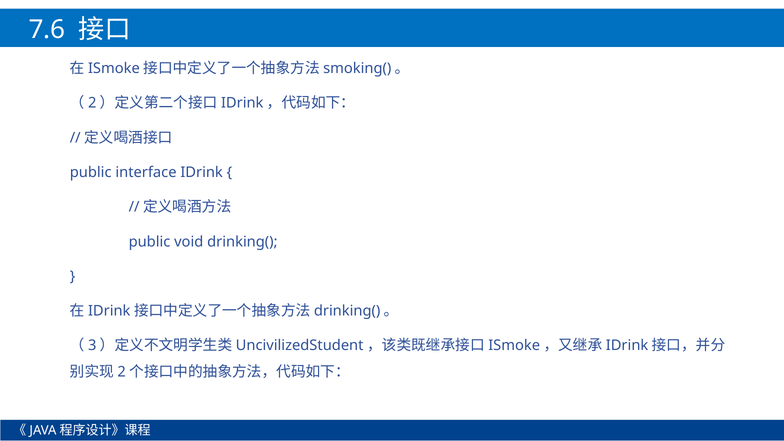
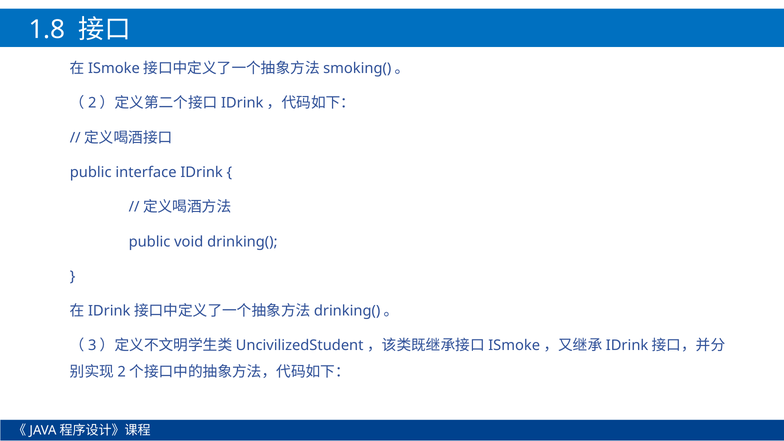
7.6: 7.6 -> 1.8 (47, 30)
